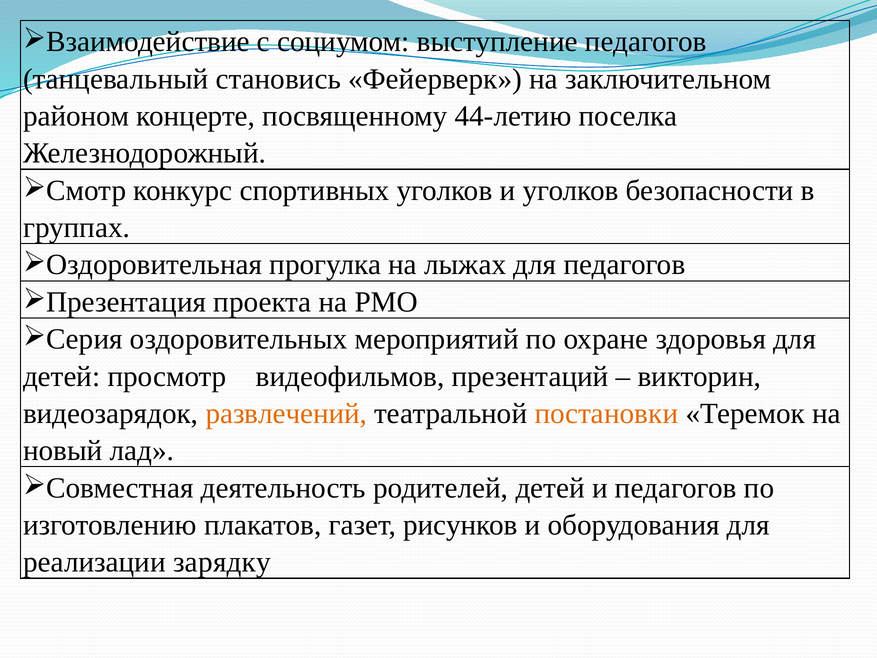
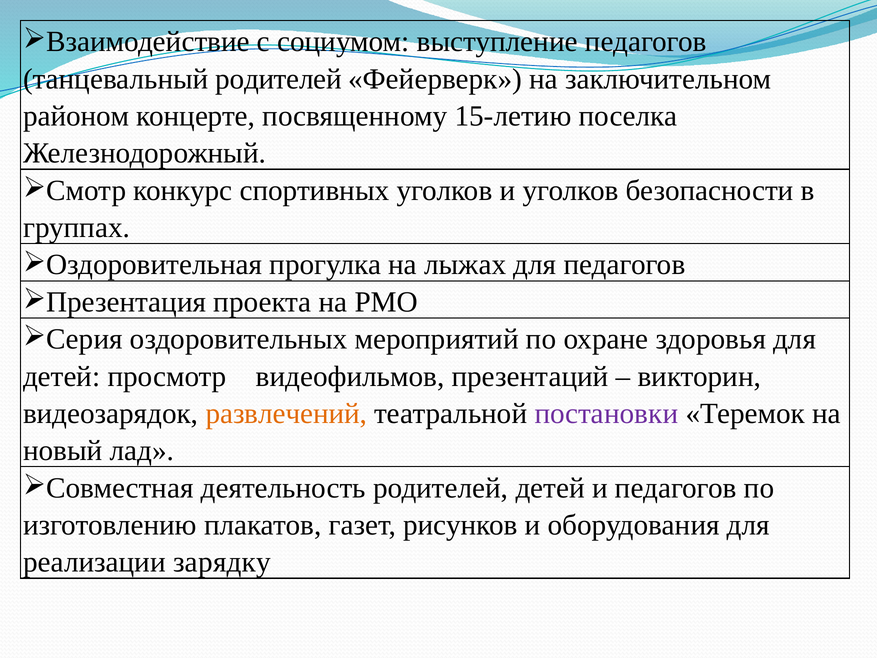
танцевальный становись: становись -> родителей (279, 79)
44-летию: 44-летию -> 15-летию (513, 116)
постановки colour: orange -> purple (606, 413)
